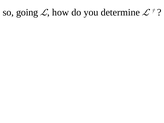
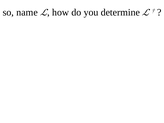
going: going -> name (27, 12)
